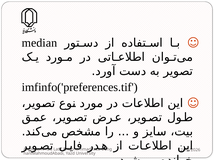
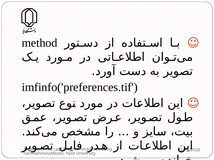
median: median -> method (40, 43)
